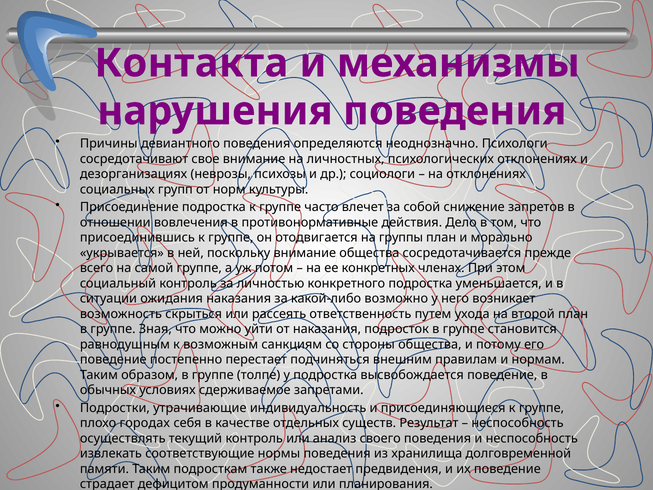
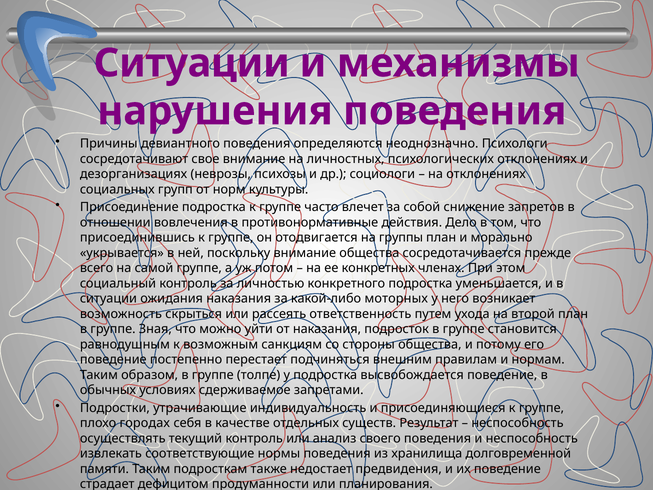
Контакта: Контакта -> Ситуации (192, 63)
возможно: возможно -> моторных (396, 299)
